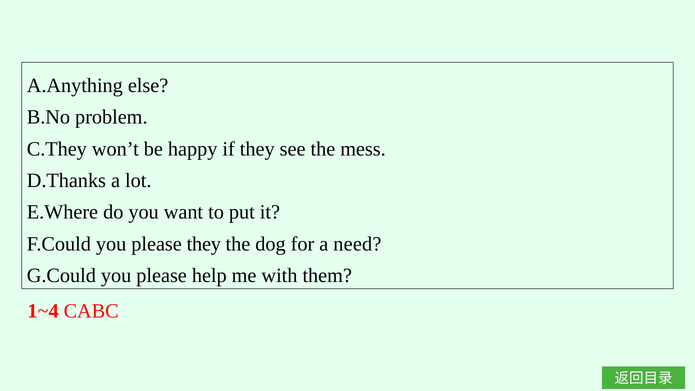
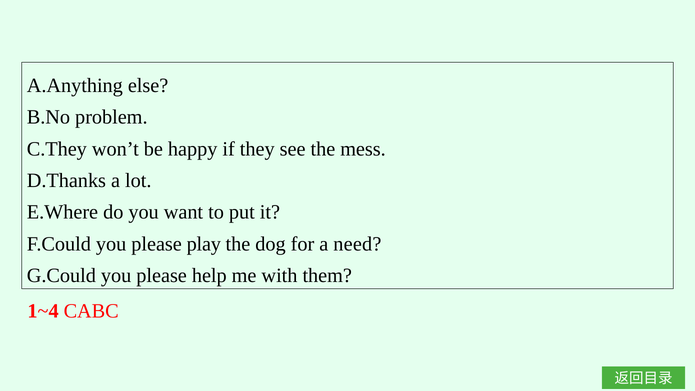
please they: they -> play (204, 244)
